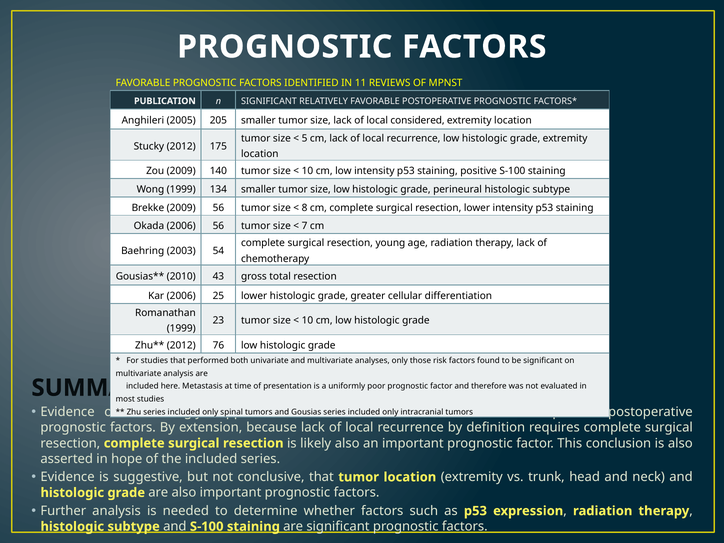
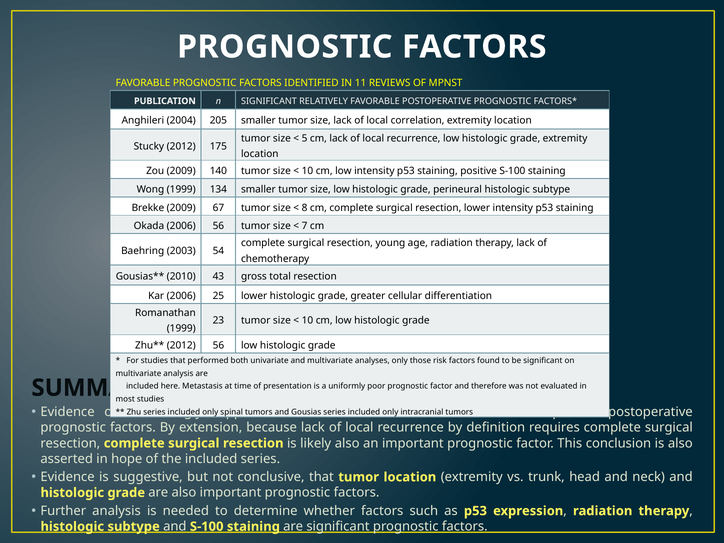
2005: 2005 -> 2004 (181, 120)
considered: considered -> correlation (418, 120)
2009 56: 56 -> 67 (218, 208)
2012 76: 76 -> 56 (218, 346)
